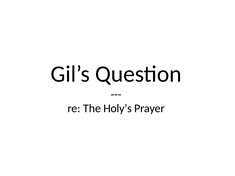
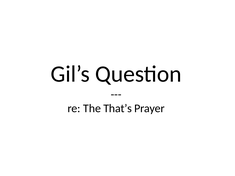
Holy’s: Holy’s -> That’s (118, 109)
